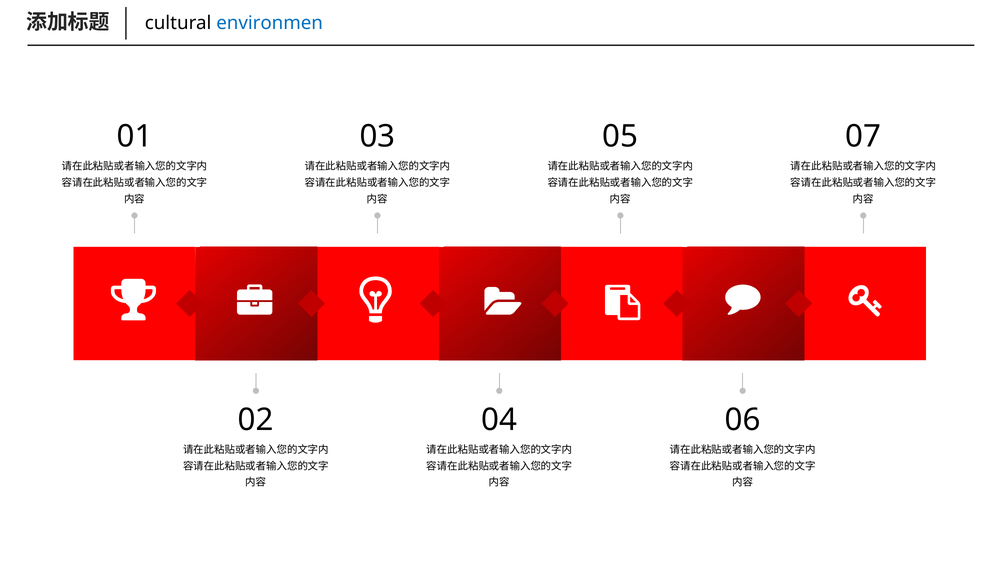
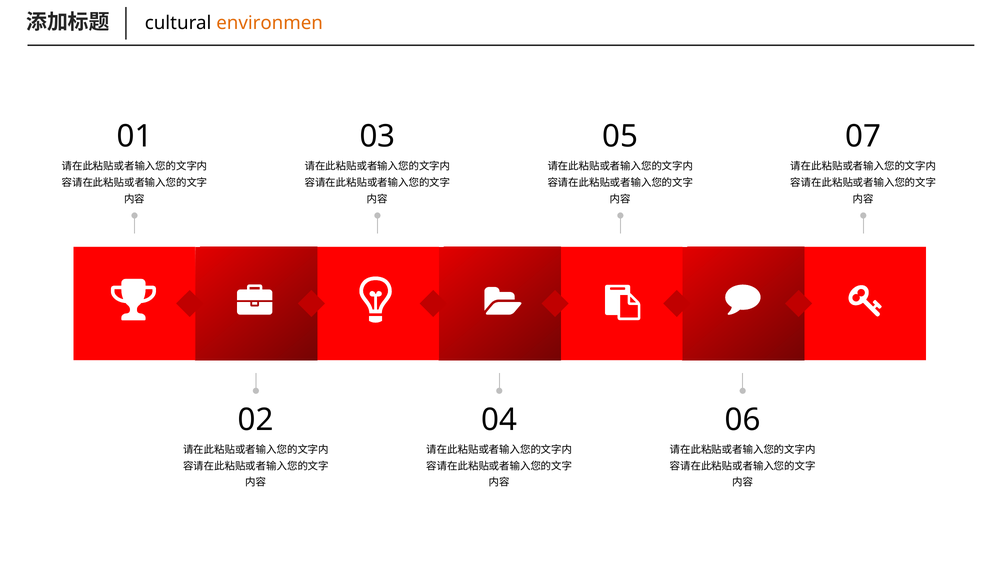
environmen colour: blue -> orange (270, 23)
